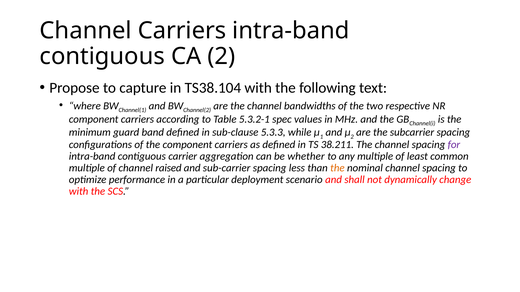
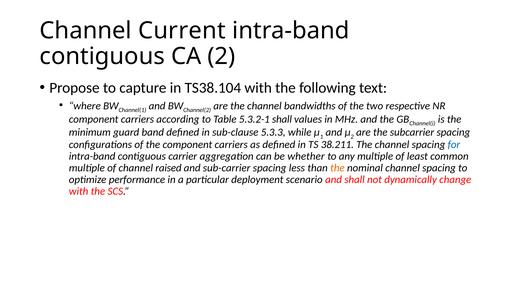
Channel Carriers: Carriers -> Current (182, 31)
5.3.2-1 spec: spec -> shall (282, 119)
for colour: purple -> blue (454, 145)
